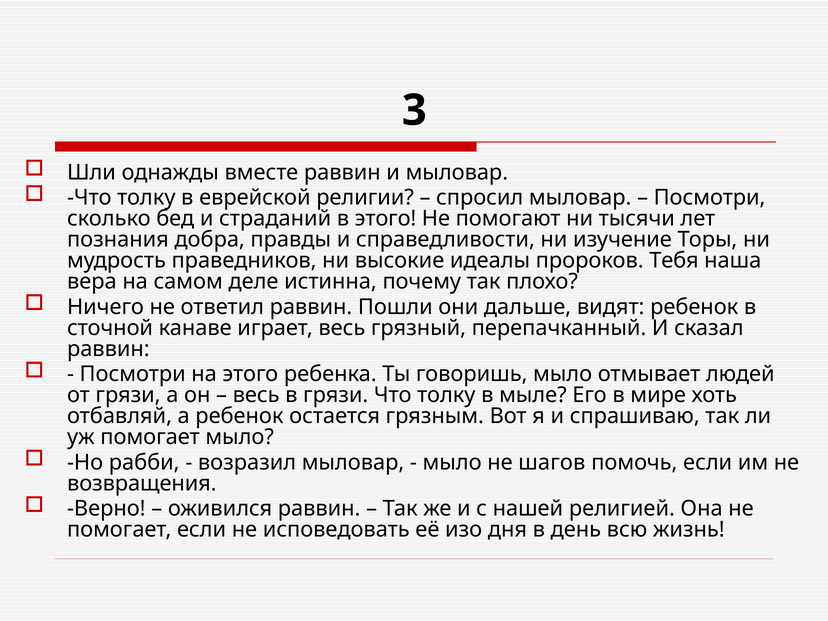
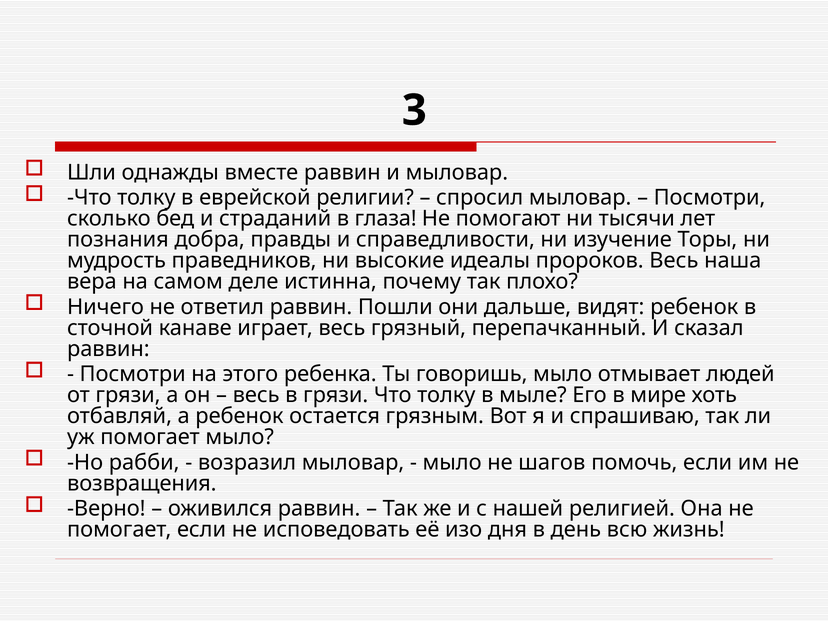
в этого: этого -> глаза (386, 219)
пророков Тебя: Тебя -> Весь (674, 261)
